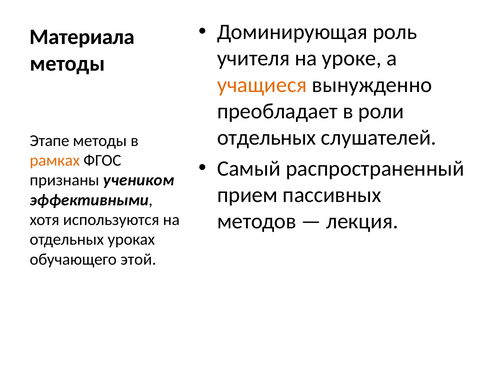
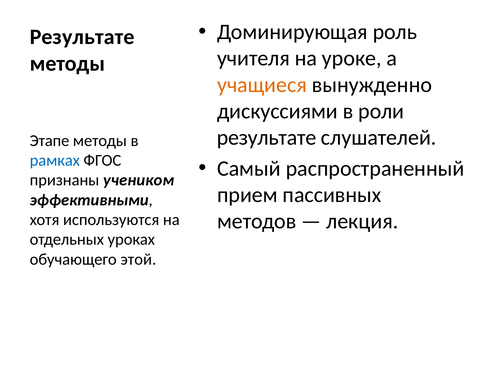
Материала: Материала -> Результате (82, 37)
преобладает: преобладает -> дискуссиями (277, 111)
отдельных: отдельных -> результате (267, 138)
рамках colour: orange -> blue (55, 160)
